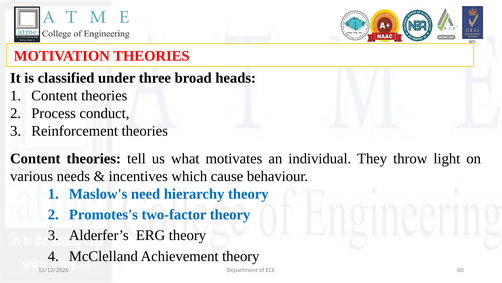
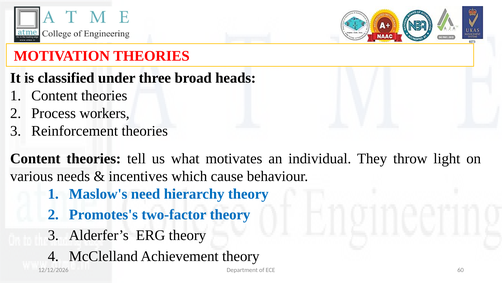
conduct: conduct -> workers (105, 113)
